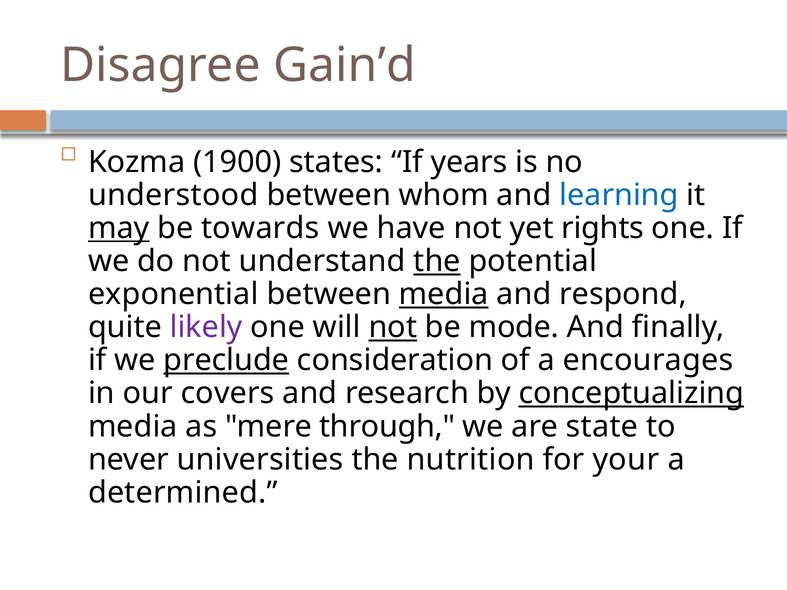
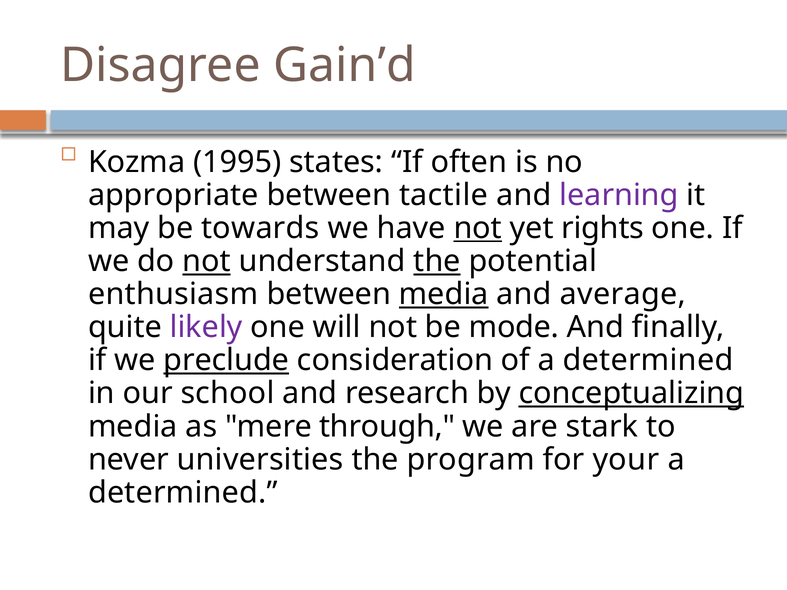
1900: 1900 -> 1995 (237, 162)
years: years -> often (469, 162)
understood: understood -> appropriate (173, 195)
whom: whom -> tactile (444, 195)
learning colour: blue -> purple (619, 195)
may underline: present -> none (119, 228)
not underline: none -> present (478, 228)
not underline: none -> present (207, 261)
exponential: exponential -> enthusiasm (173, 294)
respond: respond -> average (623, 294)
not underline: present -> none (393, 327)
of a encourages: encourages -> determined (648, 360)
covers: covers -> school (228, 394)
state: state -> stark (602, 427)
nutrition: nutrition -> program (471, 460)
